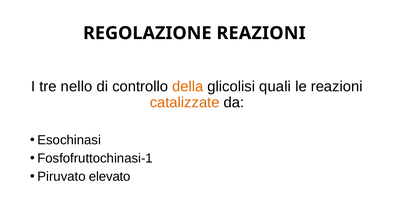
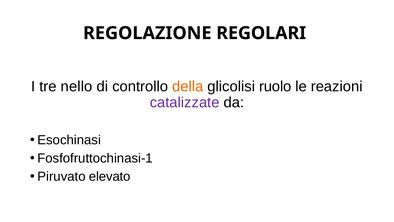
REGOLAZIONE REAZIONI: REAZIONI -> REGOLARI (261, 33)
quali: quali -> ruolo (275, 86)
catalizzate colour: orange -> purple (185, 102)
